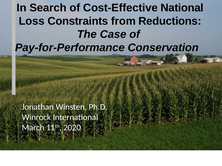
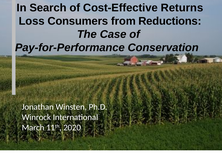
National: National -> Returns (182, 8)
Constraints: Constraints -> Consumers (78, 21)
